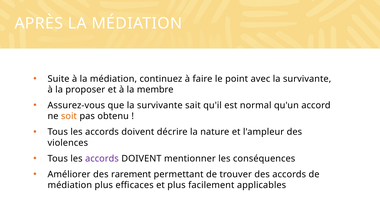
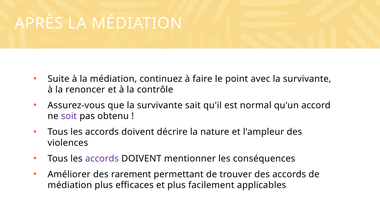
proposer: proposer -> renoncer (85, 89)
membre: membre -> contrôle (155, 89)
soit colour: orange -> purple (69, 116)
